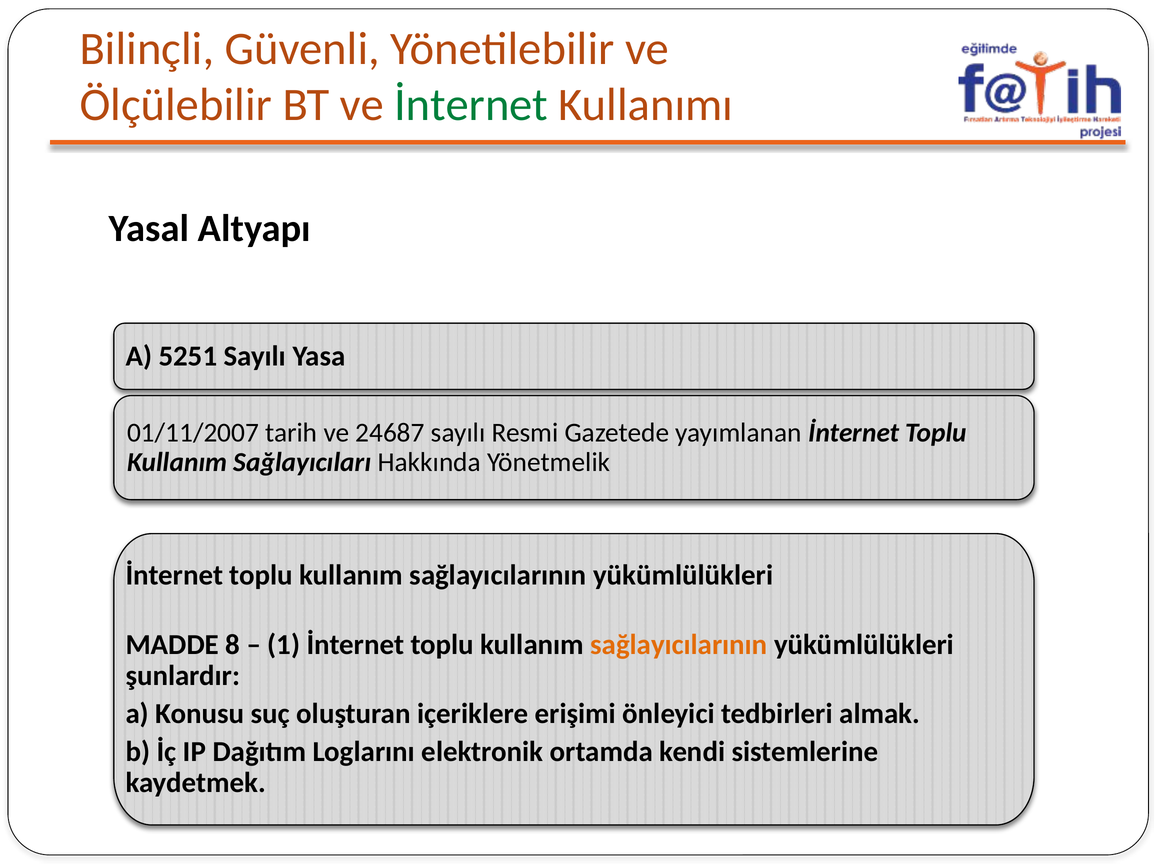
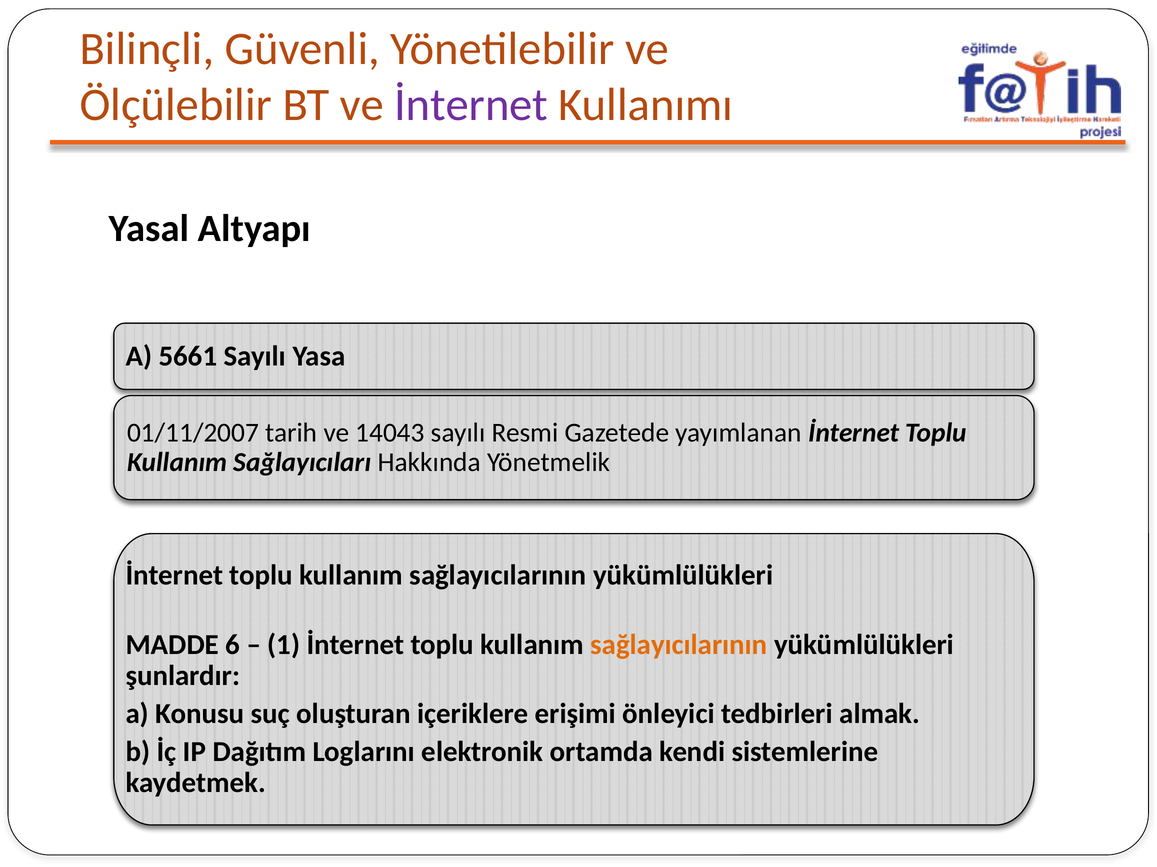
İnternet colour: green -> purple (471, 105)
5251: 5251 -> 5661 (188, 356)
24687: 24687 -> 14043 (390, 433)
8: 8 -> 6 (233, 645)
